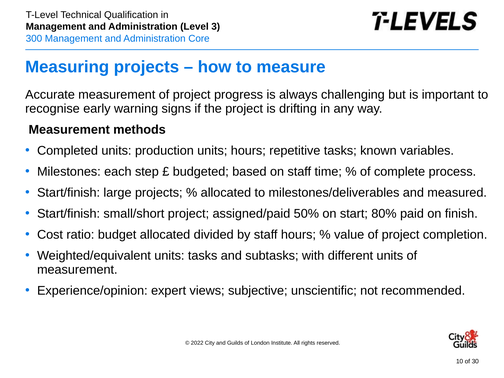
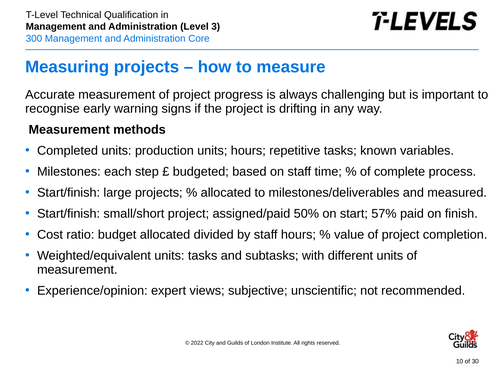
80%: 80% -> 57% (384, 214)
